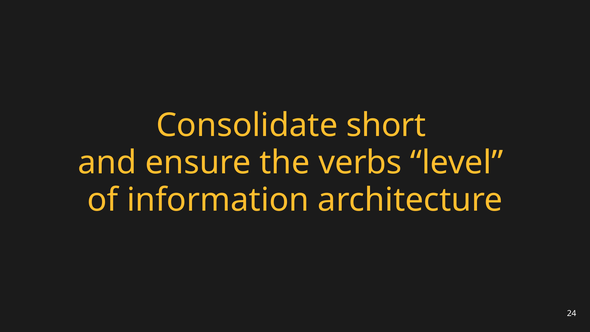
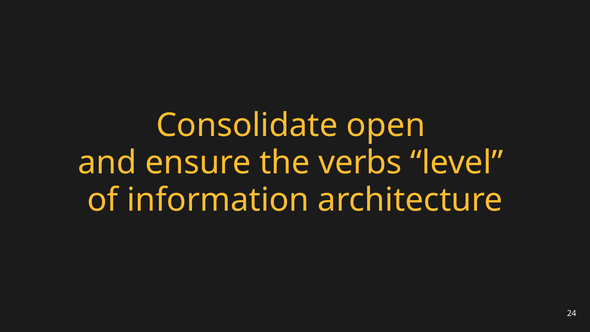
short: short -> open (386, 125)
